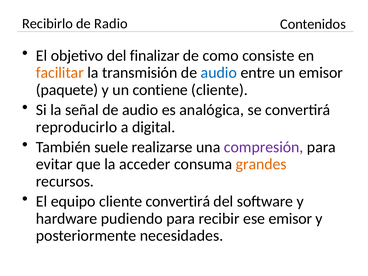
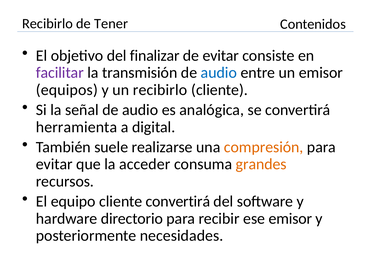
Radio: Radio -> Tener (111, 24)
de como: como -> evitar (221, 56)
facilitar colour: orange -> purple (60, 73)
paquete: paquete -> equipos (67, 90)
un contiene: contiene -> recibirlo (160, 90)
reproducirlo: reproducirlo -> herramienta (77, 127)
compresión colour: purple -> orange (264, 147)
pudiendo: pudiendo -> directorio (132, 219)
